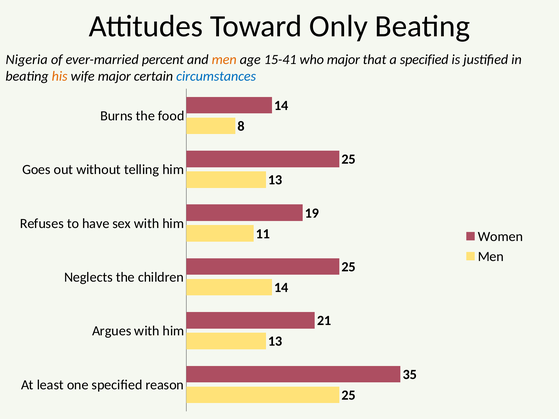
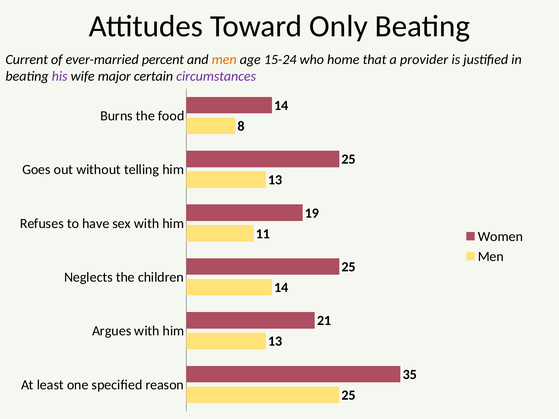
Nigeria: Nigeria -> Current (27, 60)
15-41: 15-41 -> 15-24 (280, 60)
who major: major -> home (343, 60)
a specified: specified -> provider (424, 60)
his colour: orange -> purple (60, 76)
circumstances colour: blue -> purple (216, 76)
